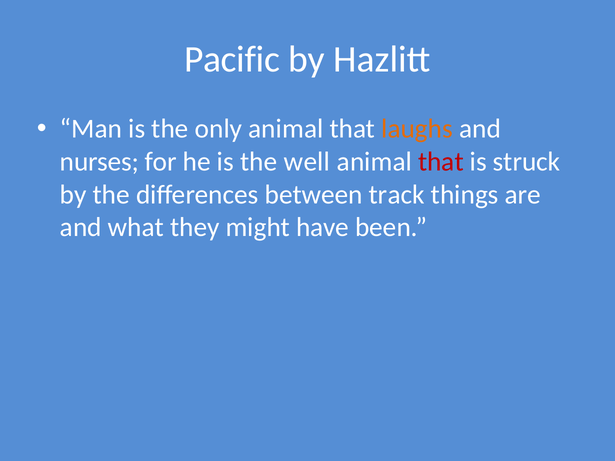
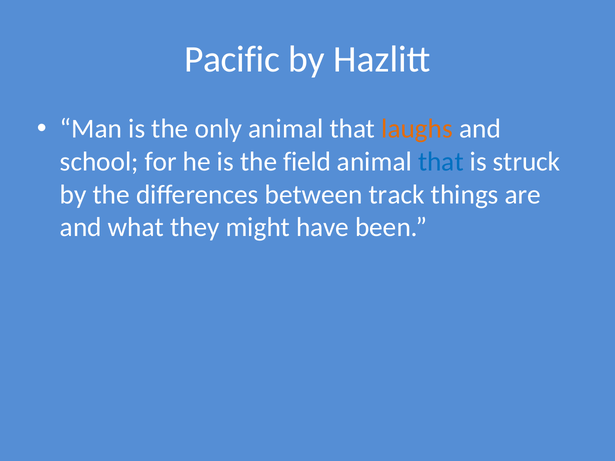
nurses: nurses -> school (99, 162)
well: well -> field (307, 162)
that colour: red -> blue (441, 162)
